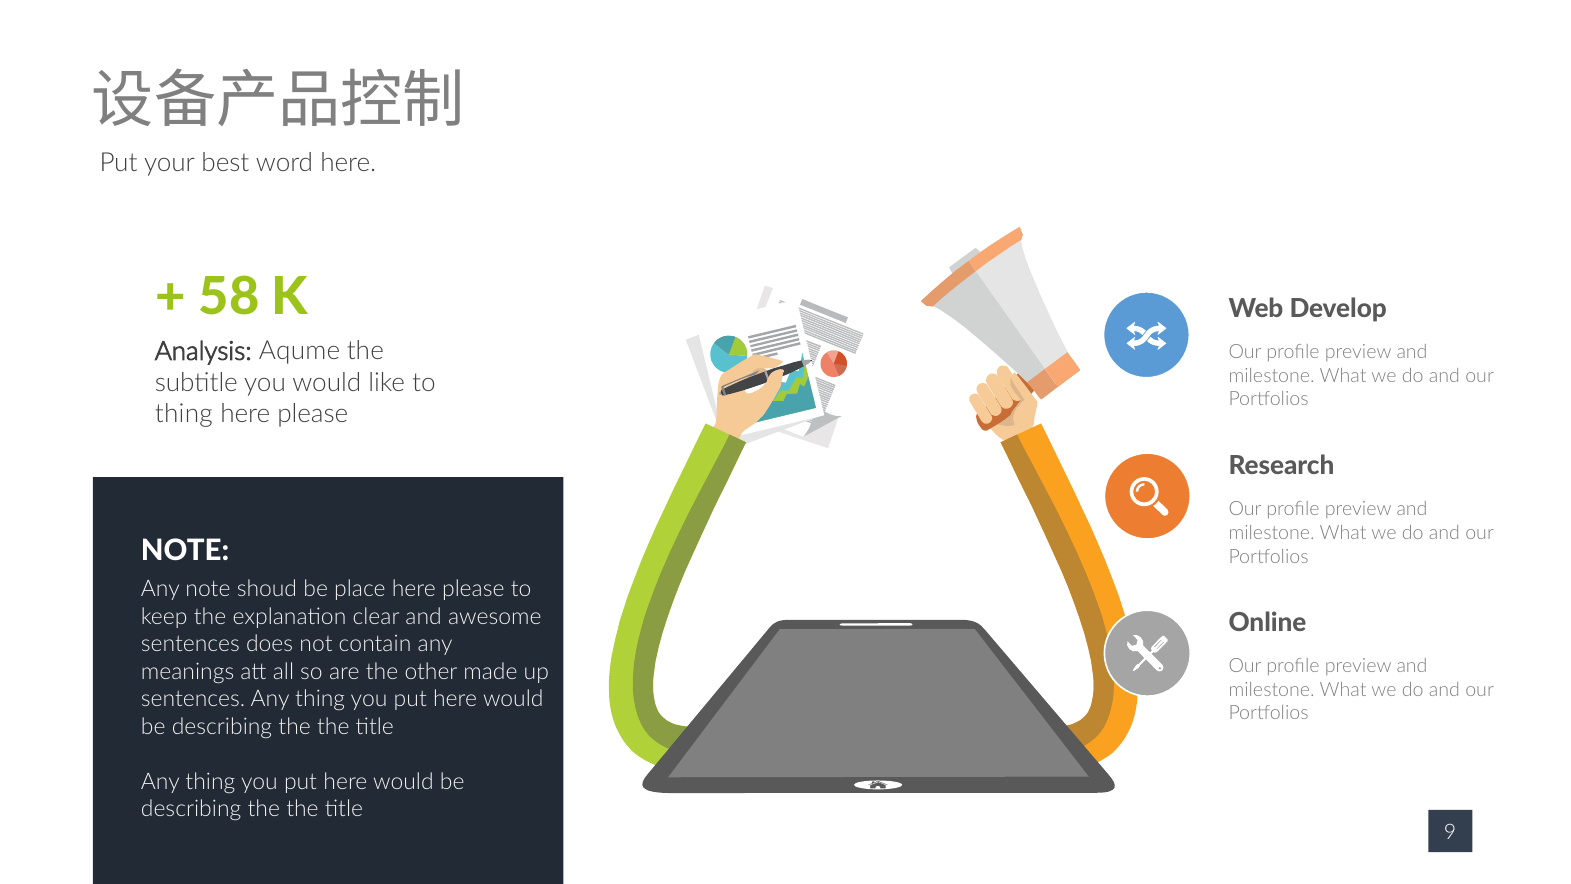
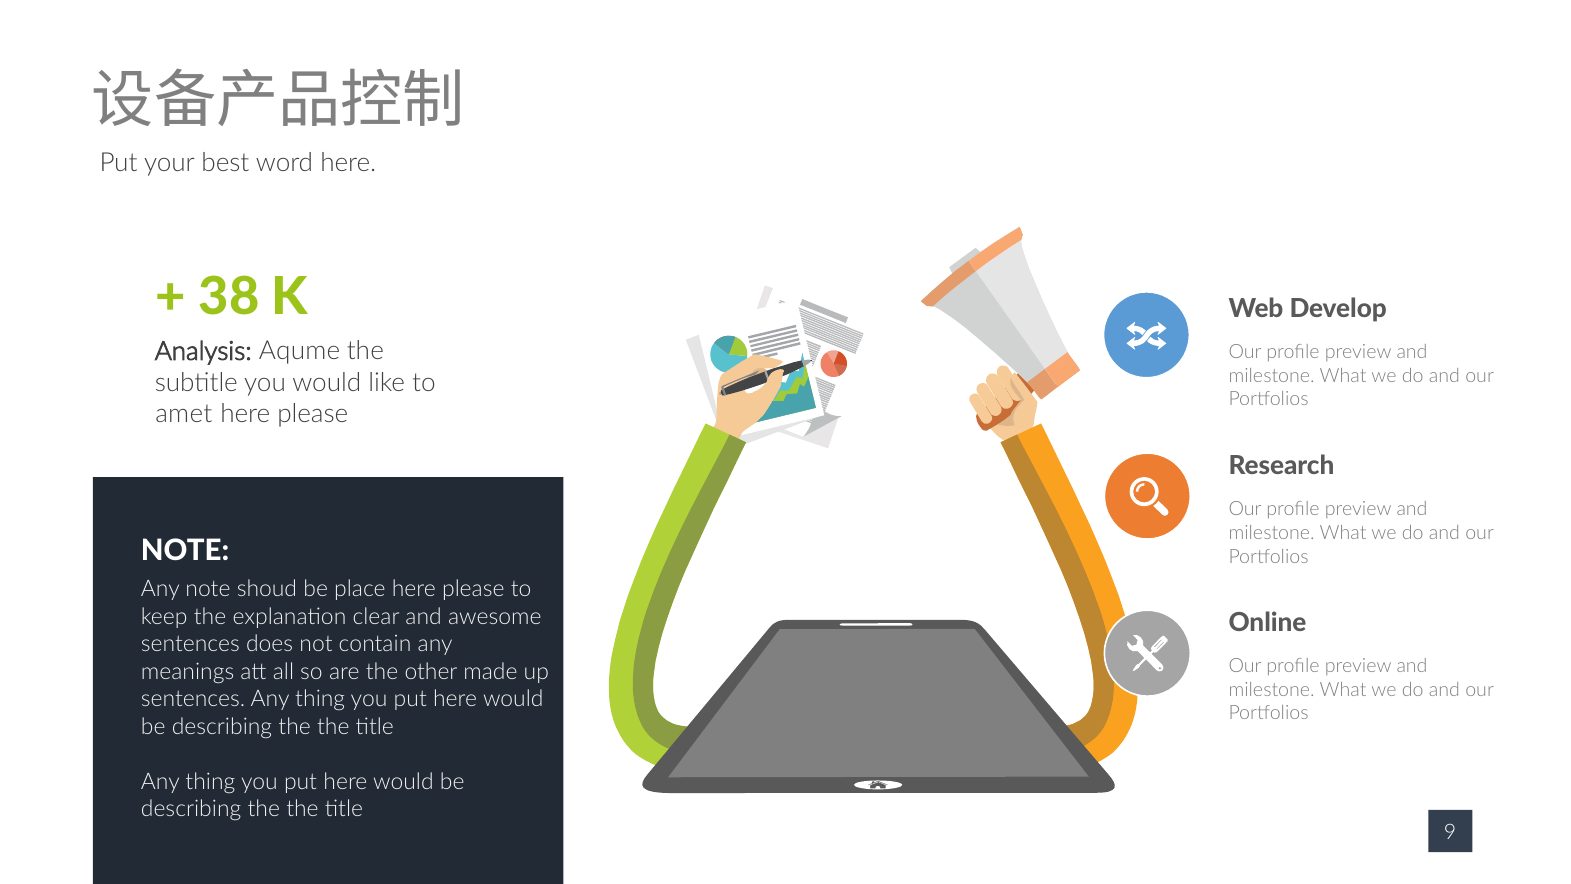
58: 58 -> 38 (229, 297)
thing: thing -> amet (184, 414)
